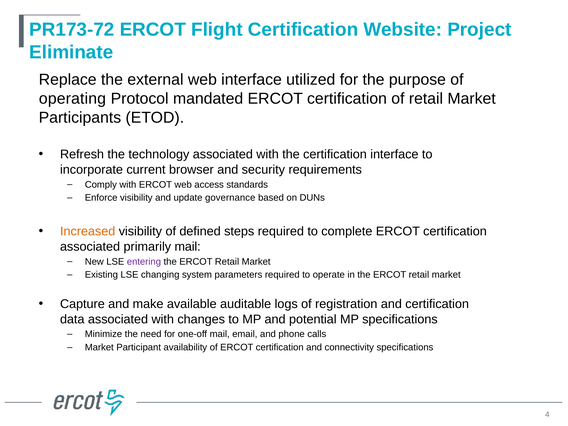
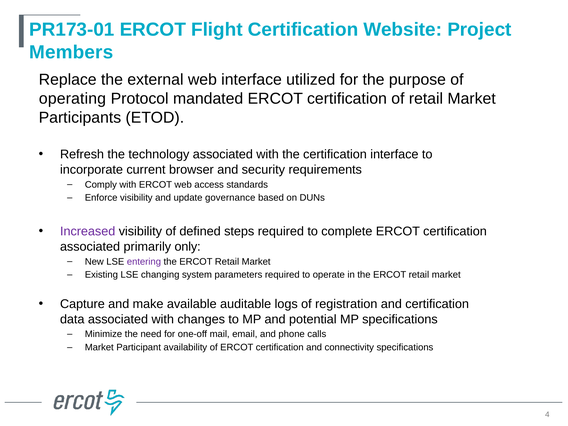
PR173-72: PR173-72 -> PR173-01 (72, 30)
Eliminate: Eliminate -> Members (71, 52)
Increased colour: orange -> purple (88, 231)
primarily mail: mail -> only (188, 247)
